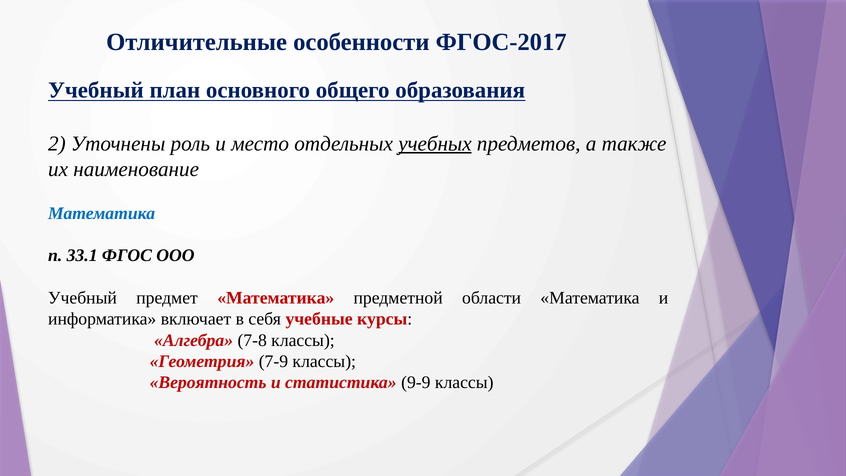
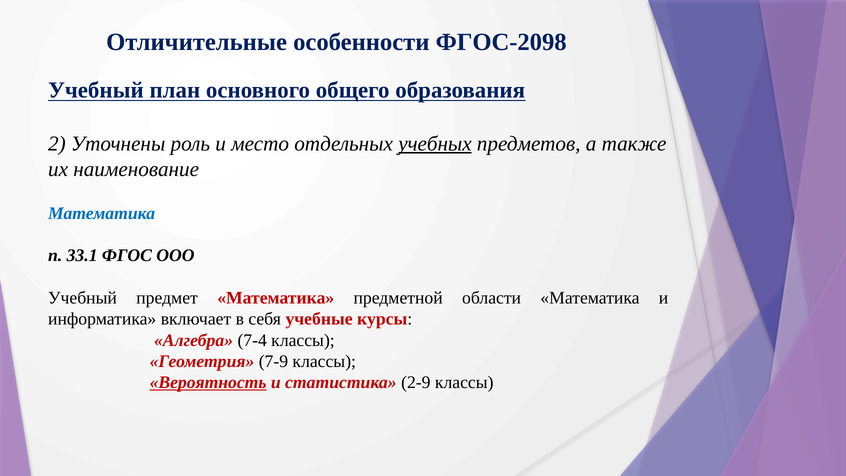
ФГОС-2017: ФГОС-2017 -> ФГОС-2098 (501, 42)
7-8: 7-8 -> 7-4 (252, 340)
Вероятность underline: none -> present (208, 382)
9-9: 9-9 -> 2-9 (416, 382)
